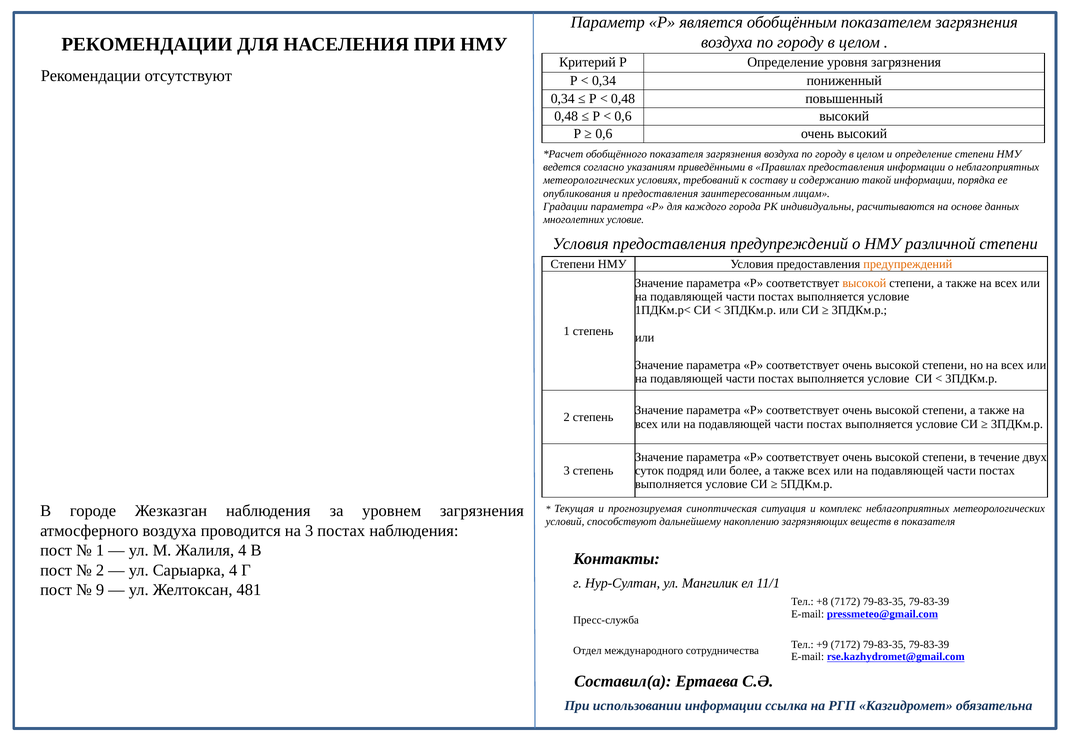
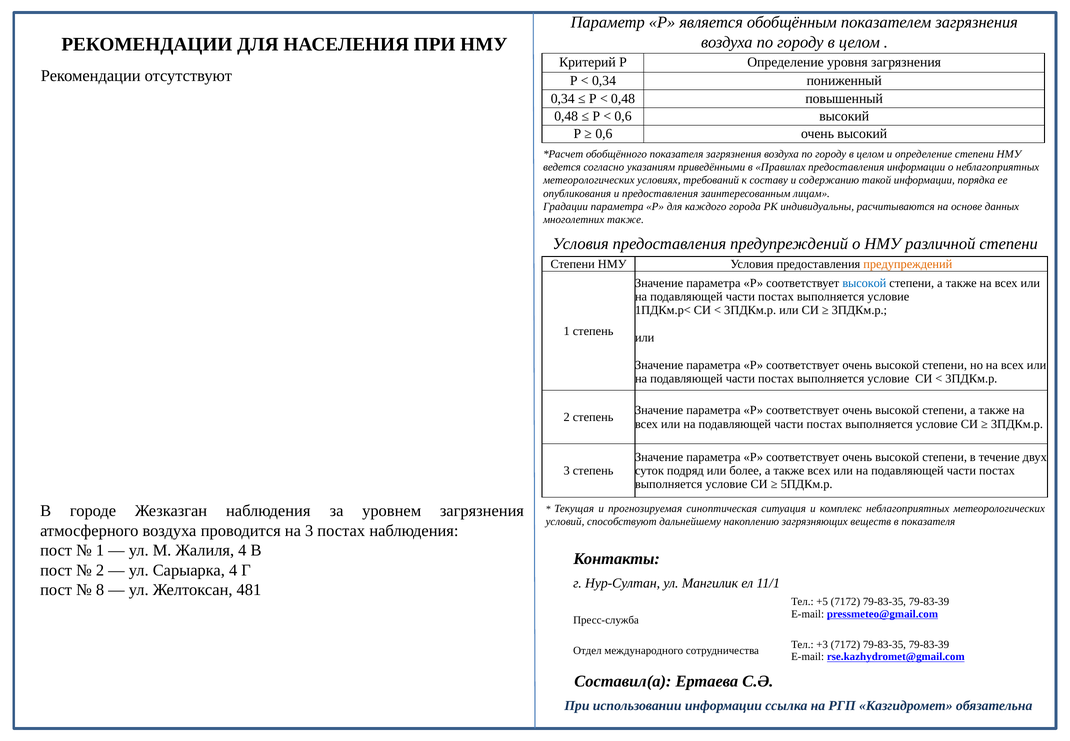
многолетних условие: условие -> также (625, 220)
высокой colour: orange -> blue (864, 283)
9: 9 -> 8 (100, 590)
+8: +8 -> +5 (822, 602)
+9: +9 -> +3 (822, 644)
